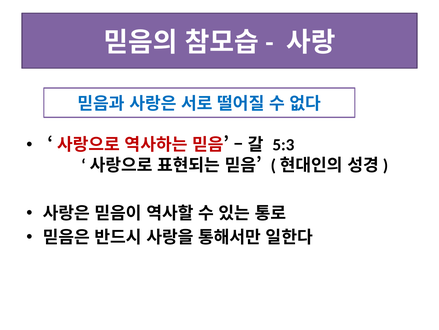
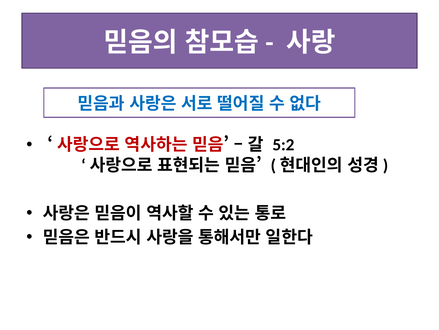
5:3: 5:3 -> 5:2 (283, 145)
